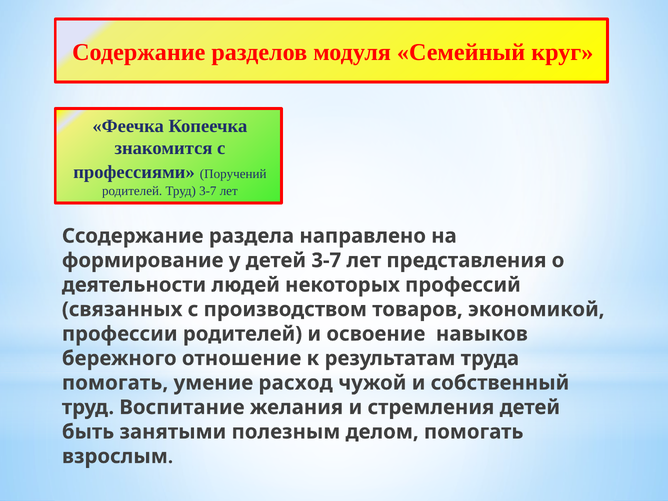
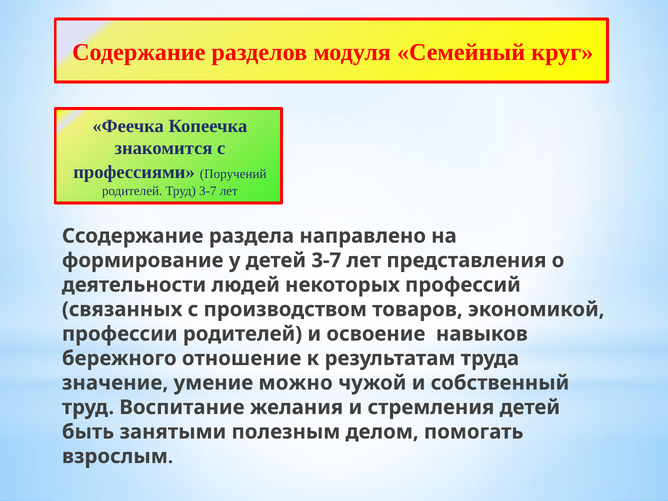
помогать: помогать -> значение (115, 383)
расход: расход -> можно (296, 383)
